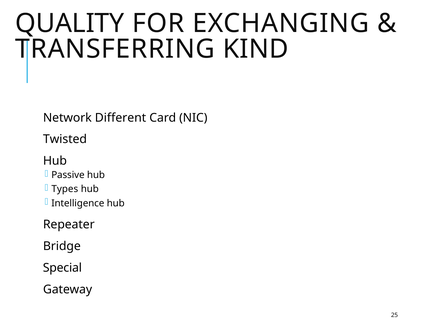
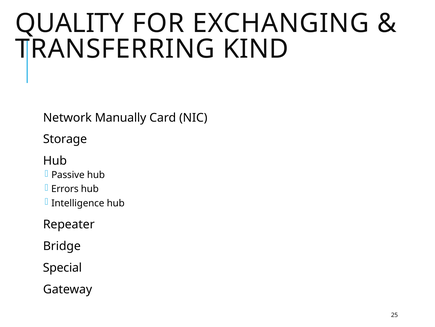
Different: Different -> Manually (121, 117)
Twisted: Twisted -> Storage (65, 139)
Types: Types -> Errors (65, 189)
